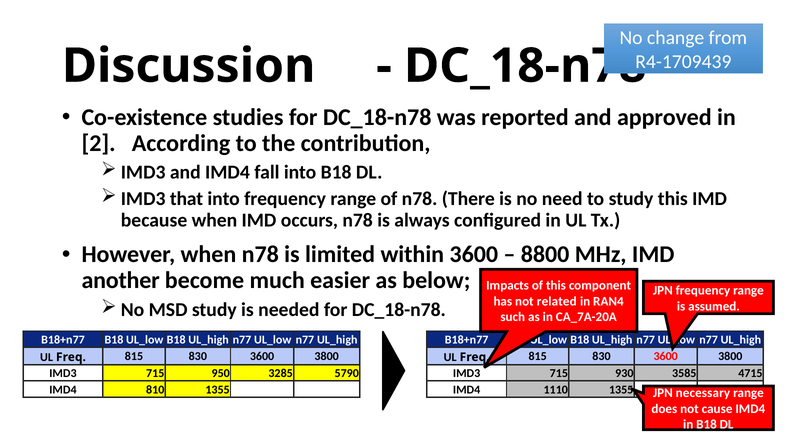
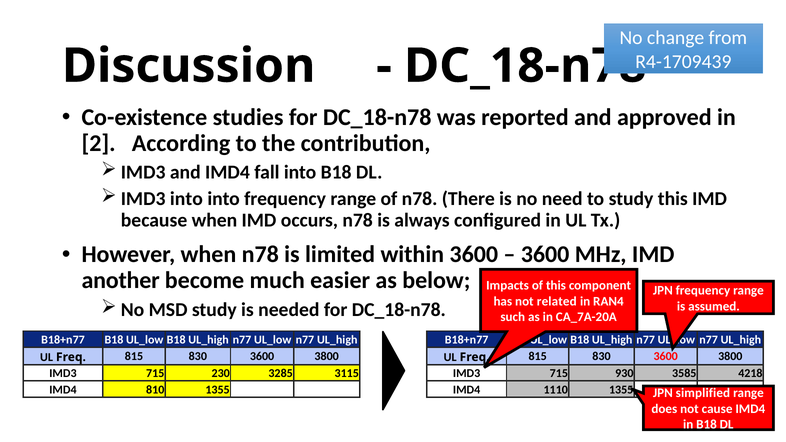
that: that -> into (186, 199)
8800: 8800 -> 3600 (545, 255)
950: 950 -> 230 (221, 373)
5790: 5790 -> 3115 (347, 373)
4715: 4715 -> 4218 (750, 373)
necessary: necessary -> simplified (703, 393)
